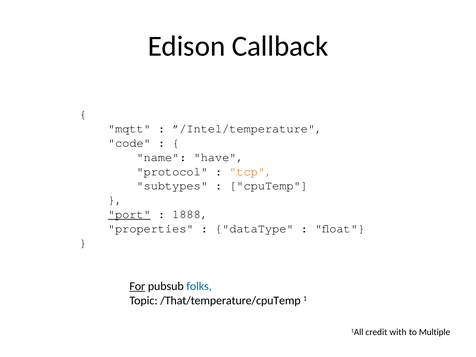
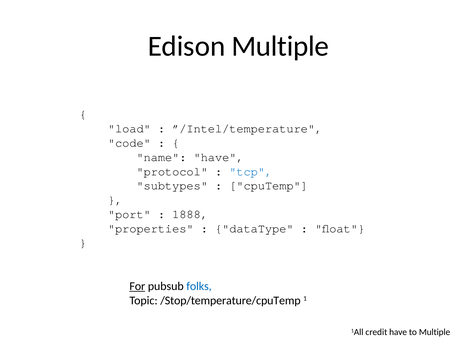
Edison Callback: Callback -> Multiple (280, 46)
mqtt: mqtt -> load (129, 129)
tcp colour: orange -> blue (251, 171)
port underline: present -> none (129, 214)
/That/temperature/cpuTemp: /That/temperature/cpuTemp -> /Stop/temperature/cpuTemp (230, 301)
credit with: with -> have (398, 332)
